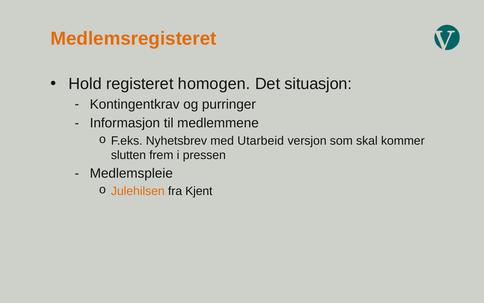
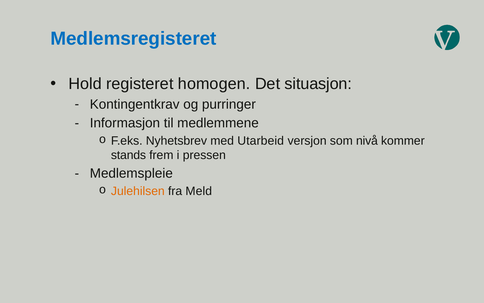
Medlemsregisteret colour: orange -> blue (133, 39)
skal: skal -> nivå (367, 141)
slutten: slutten -> stands (129, 155)
Kjent: Kjent -> Meld (199, 191)
